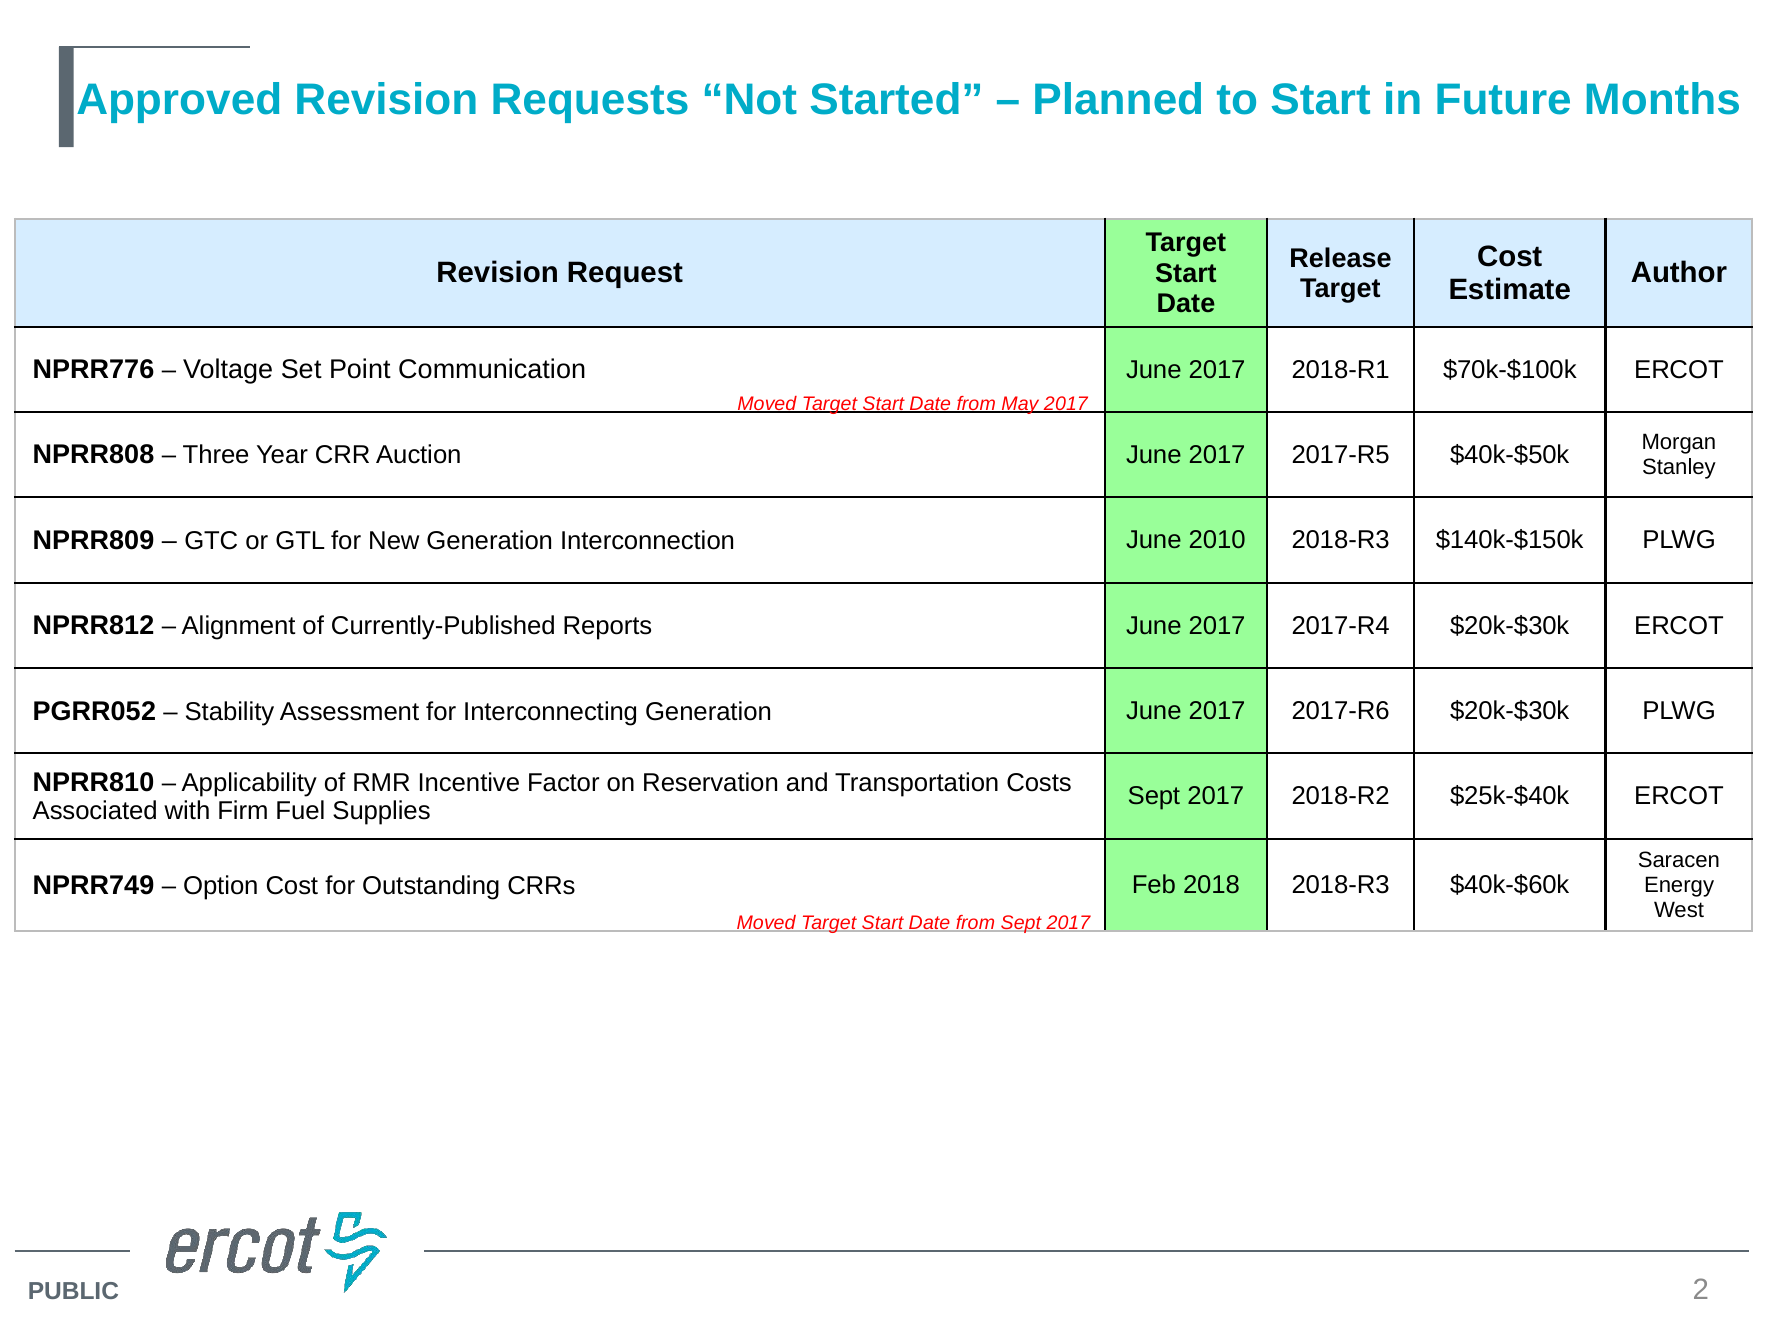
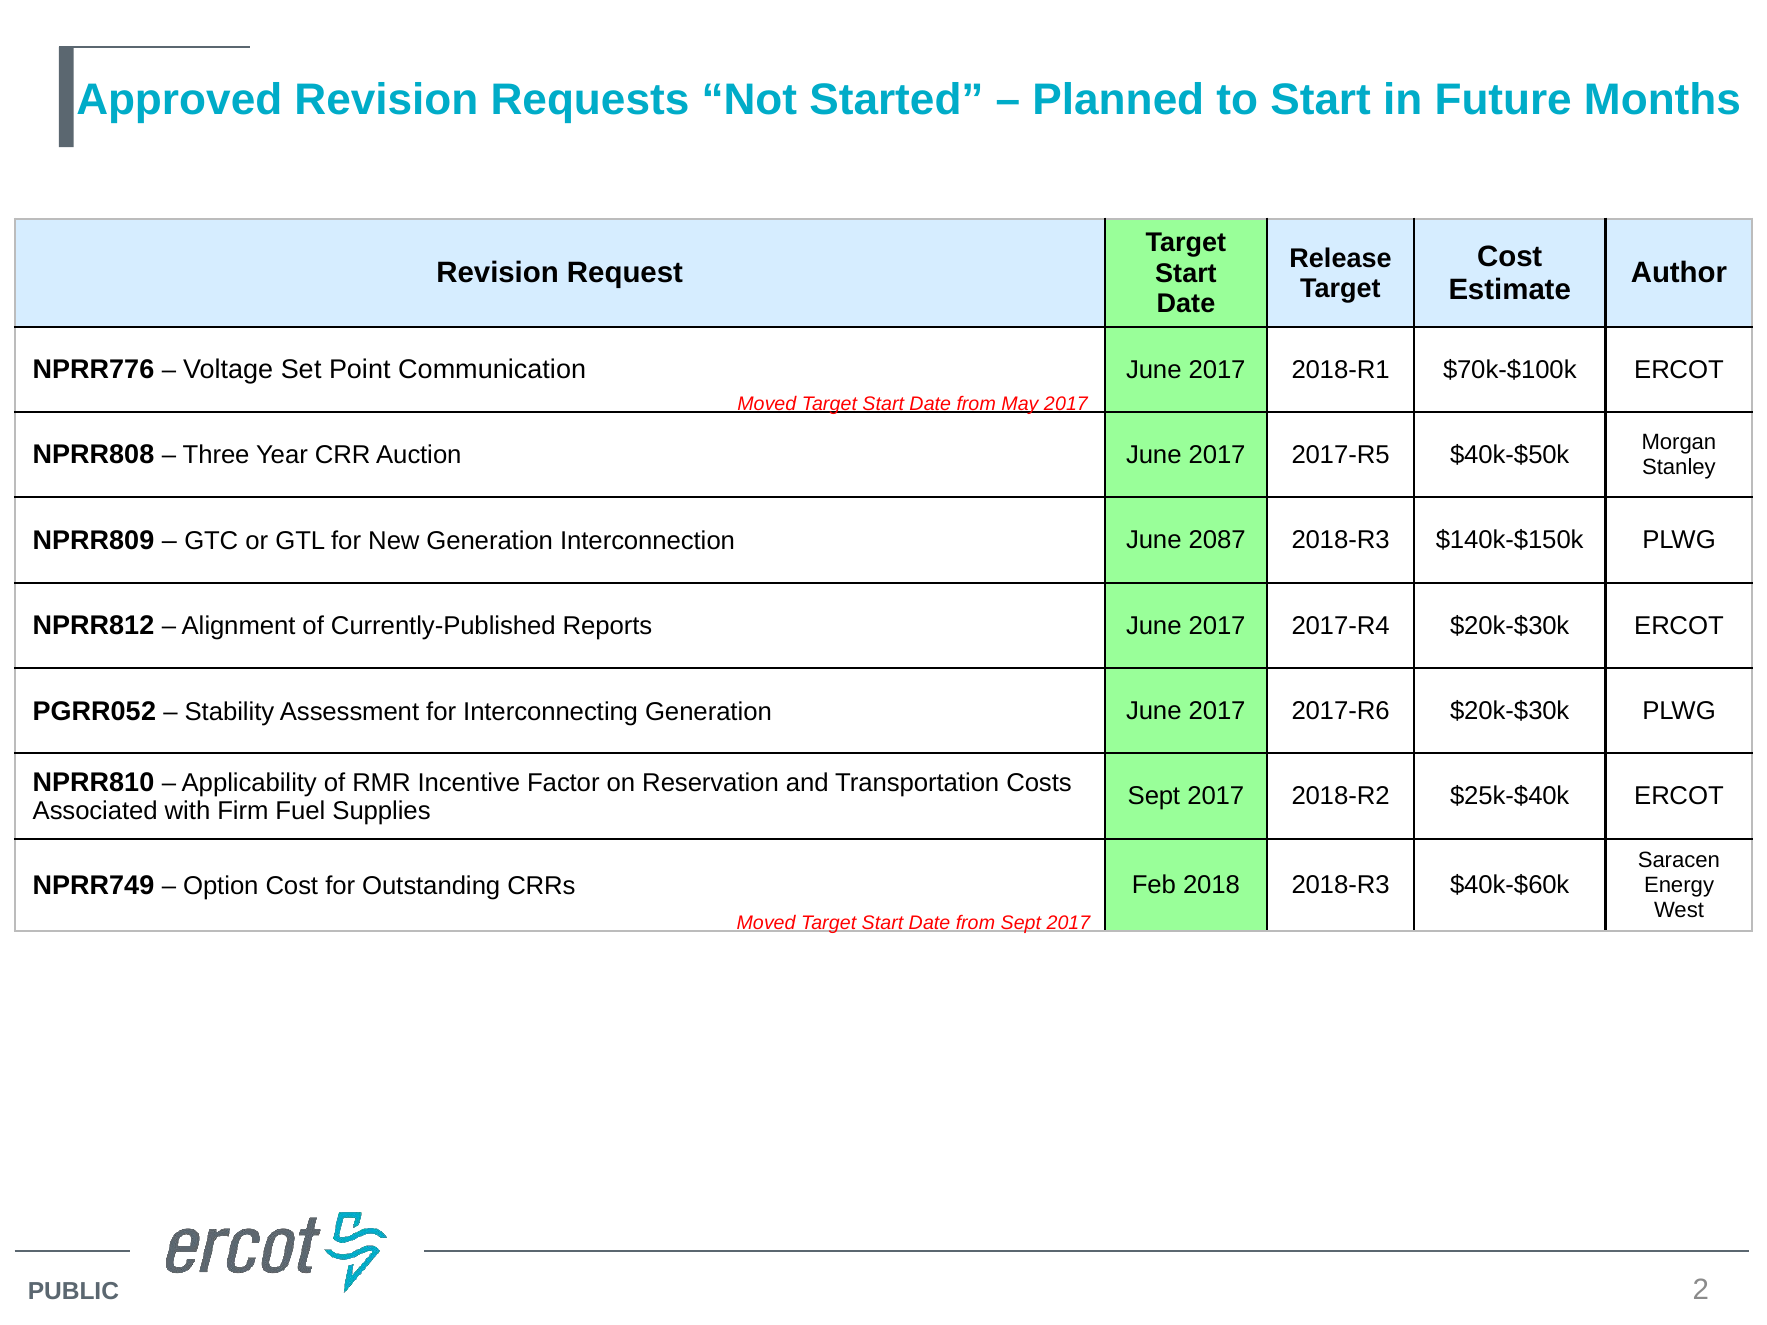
2010: 2010 -> 2087 (1217, 541)
